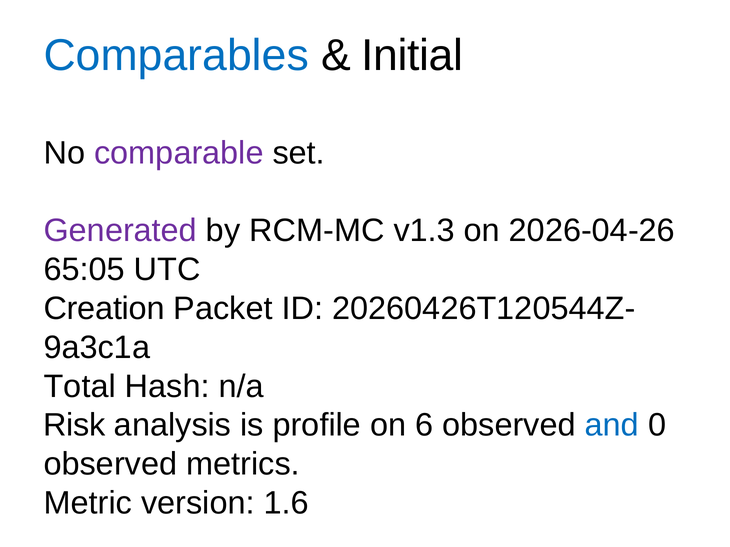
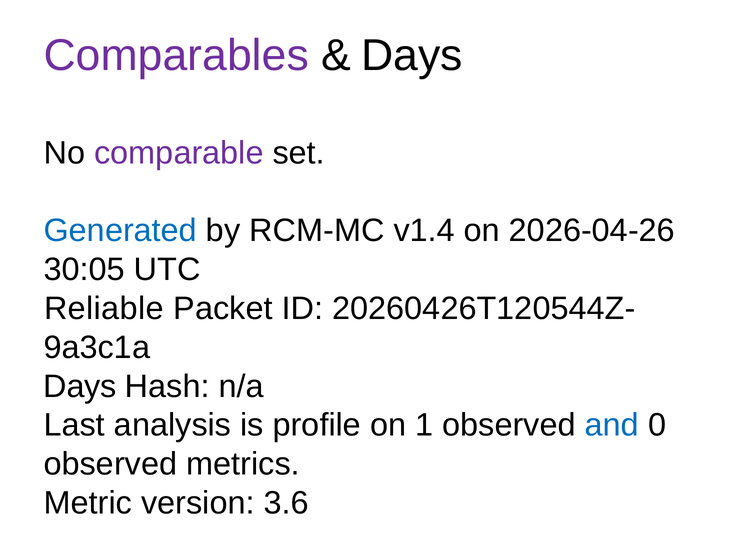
Comparables colour: blue -> purple (176, 55)
Initial: Initial -> Days (412, 55)
Generated colour: purple -> blue (120, 231)
v1.3: v1.3 -> v1.4 (424, 231)
65:05: 65:05 -> 30:05 (84, 270)
Creation: Creation -> Reliable (104, 309)
Total: Total -> Days (80, 387)
Risk: Risk -> Last (74, 426)
6: 6 -> 1 (424, 426)
1.6: 1.6 -> 3.6 (286, 504)
